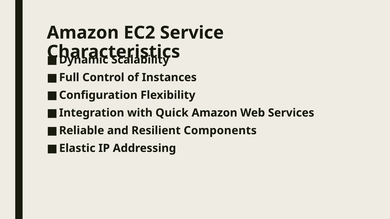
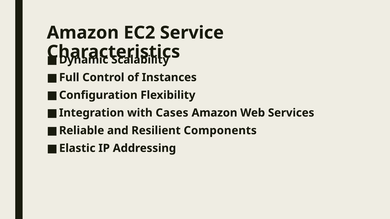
Quick: Quick -> Cases (172, 113)
